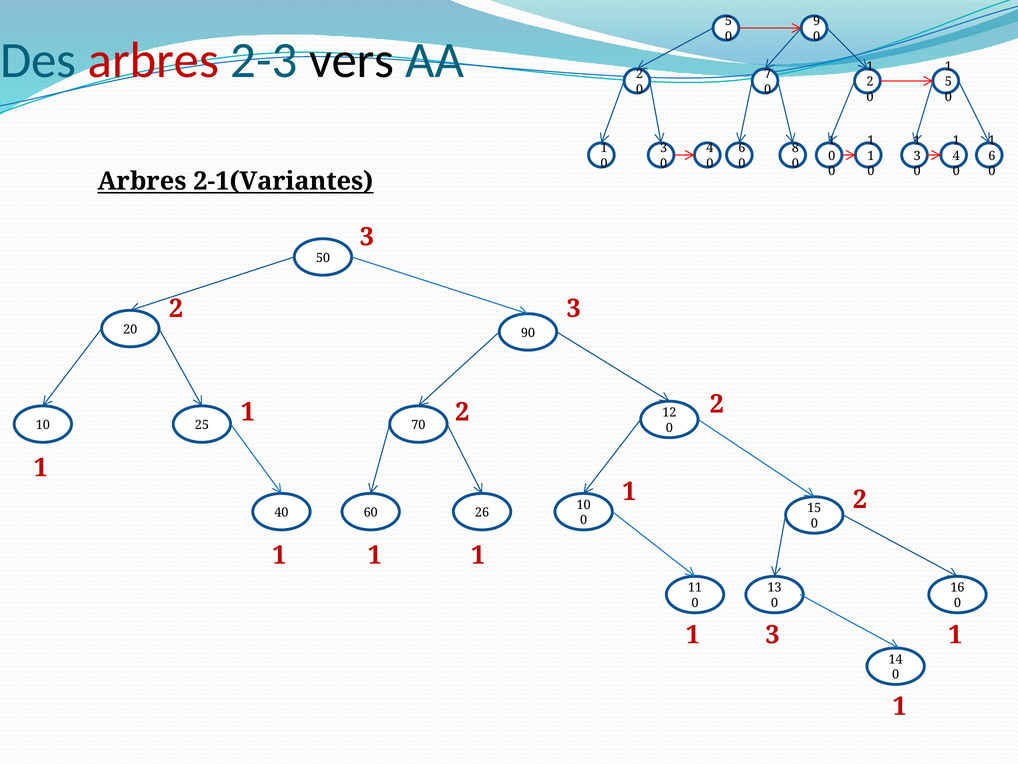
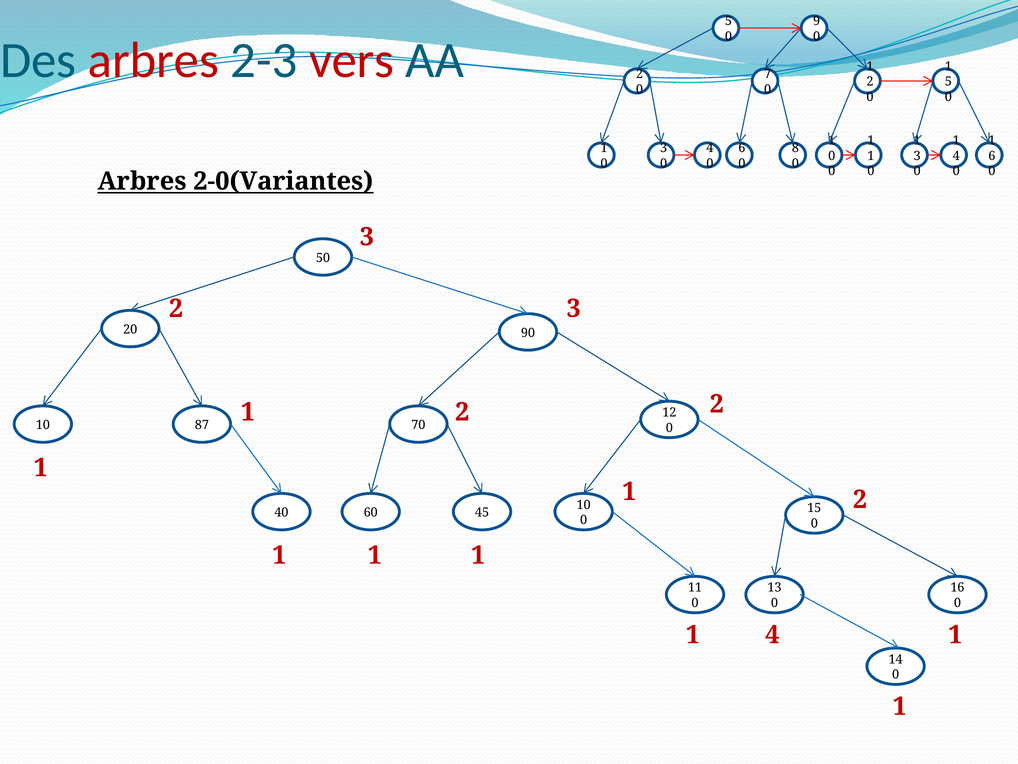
vers colour: black -> red (352, 60)
2-1(Variantes: 2-1(Variantes -> 2-0(Variantes (283, 181)
25: 25 -> 87 (202, 425)
26: 26 -> 45 (482, 512)
3: 3 -> 4 (772, 634)
